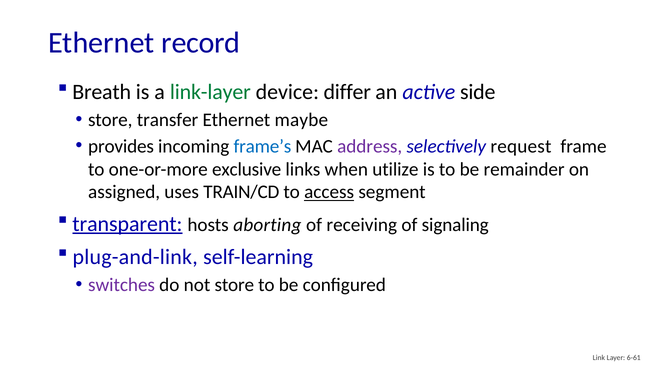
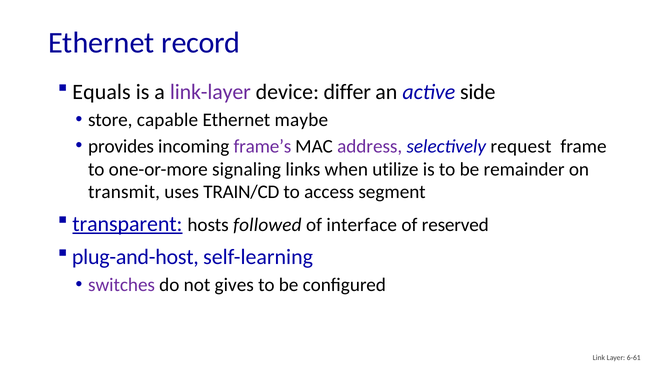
Breath: Breath -> Equals (102, 92)
link-layer colour: green -> purple (210, 92)
transfer: transfer -> capable (167, 120)
frame’s colour: blue -> purple (262, 146)
exclusive: exclusive -> signaling (247, 169)
assigned: assigned -> transmit (124, 192)
access underline: present -> none (329, 192)
aborting: aborting -> followed (267, 225)
receiving: receiving -> interface (362, 225)
signaling: signaling -> reserved (455, 225)
plug-and-link: plug-and-link -> plug-and-host (135, 257)
not store: store -> gives (234, 285)
